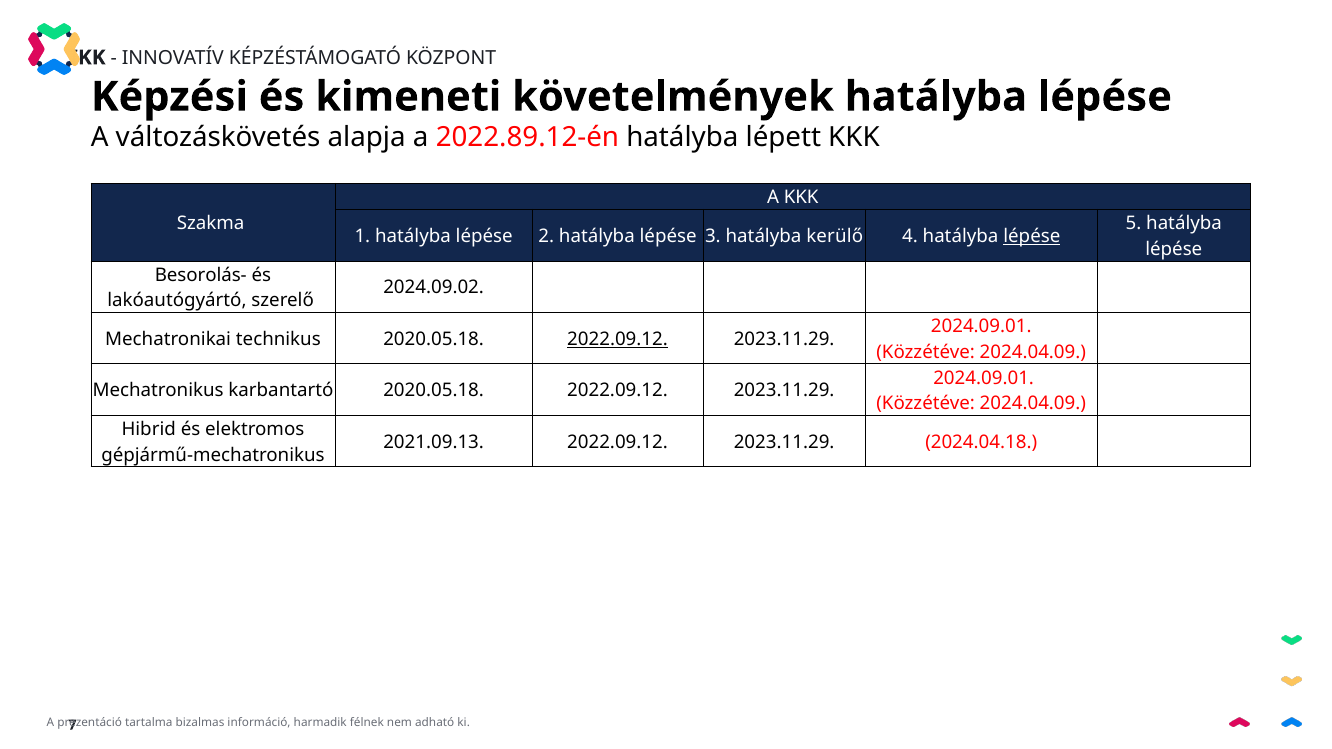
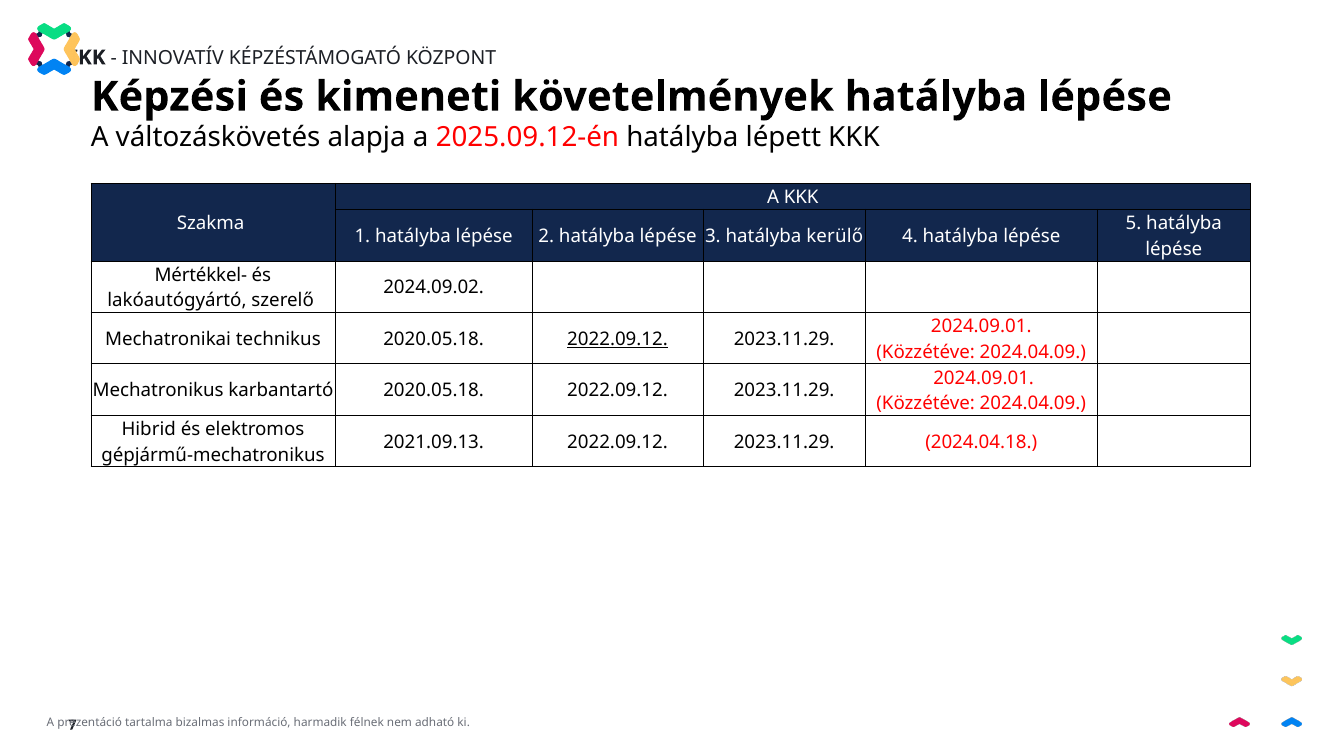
2022.89.12-én: 2022.89.12-én -> 2025.09.12-én (527, 137)
lépése underline: present -> none (1032, 236)
Besorolás-: Besorolás- -> Mértékkel- (201, 275)
